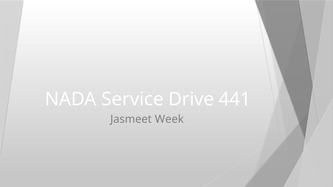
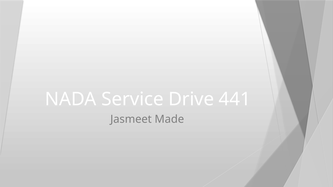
Week: Week -> Made (169, 119)
